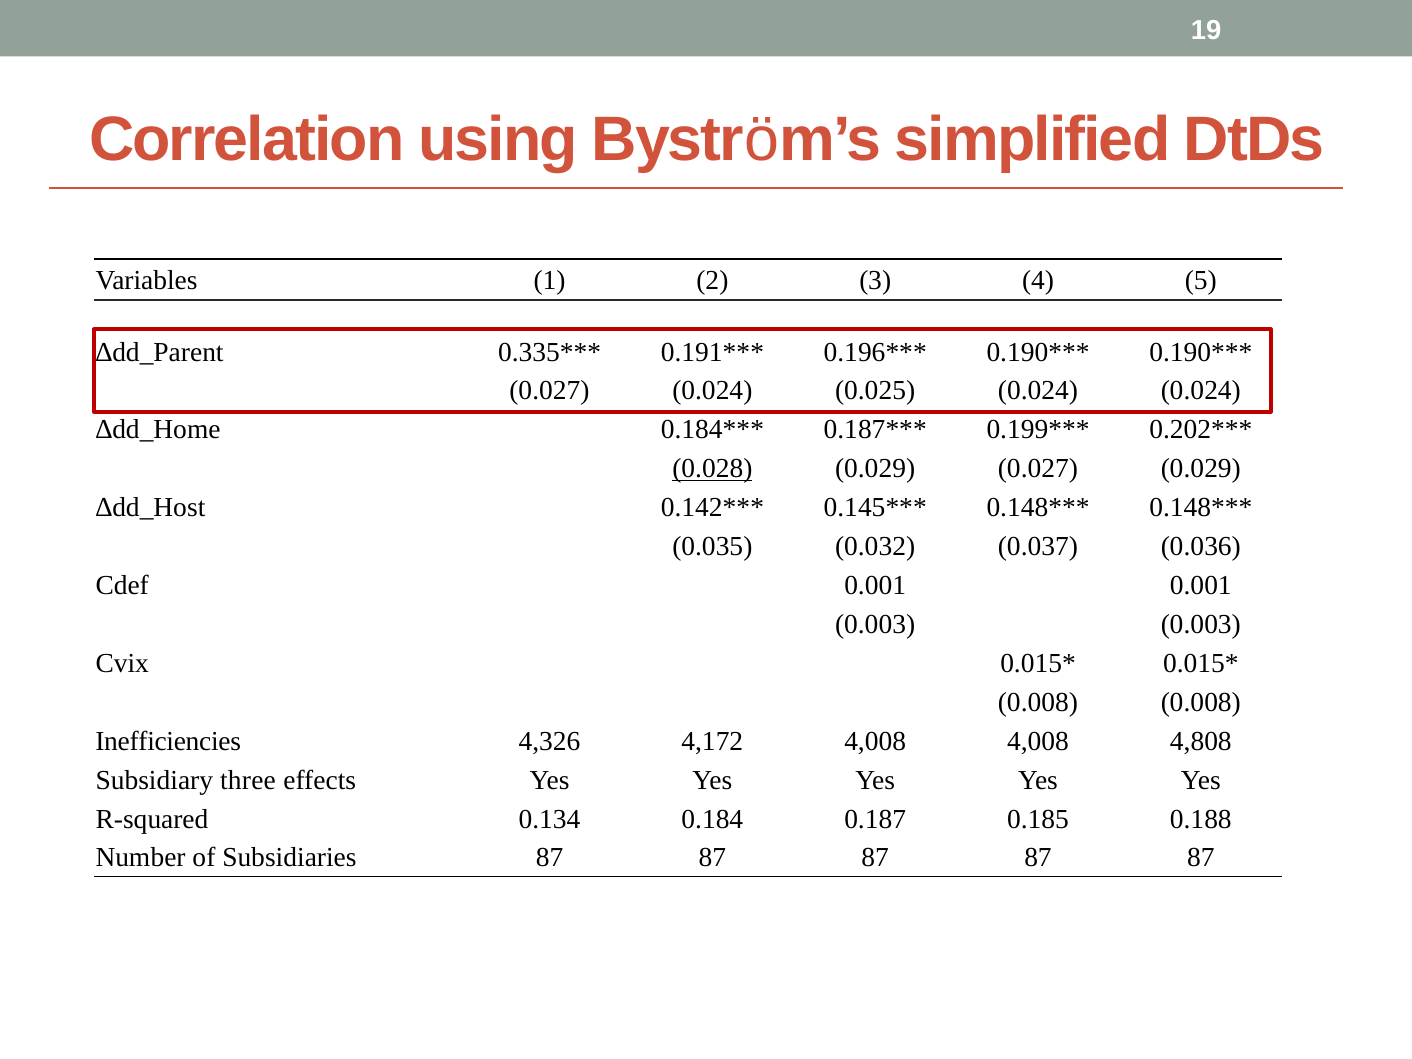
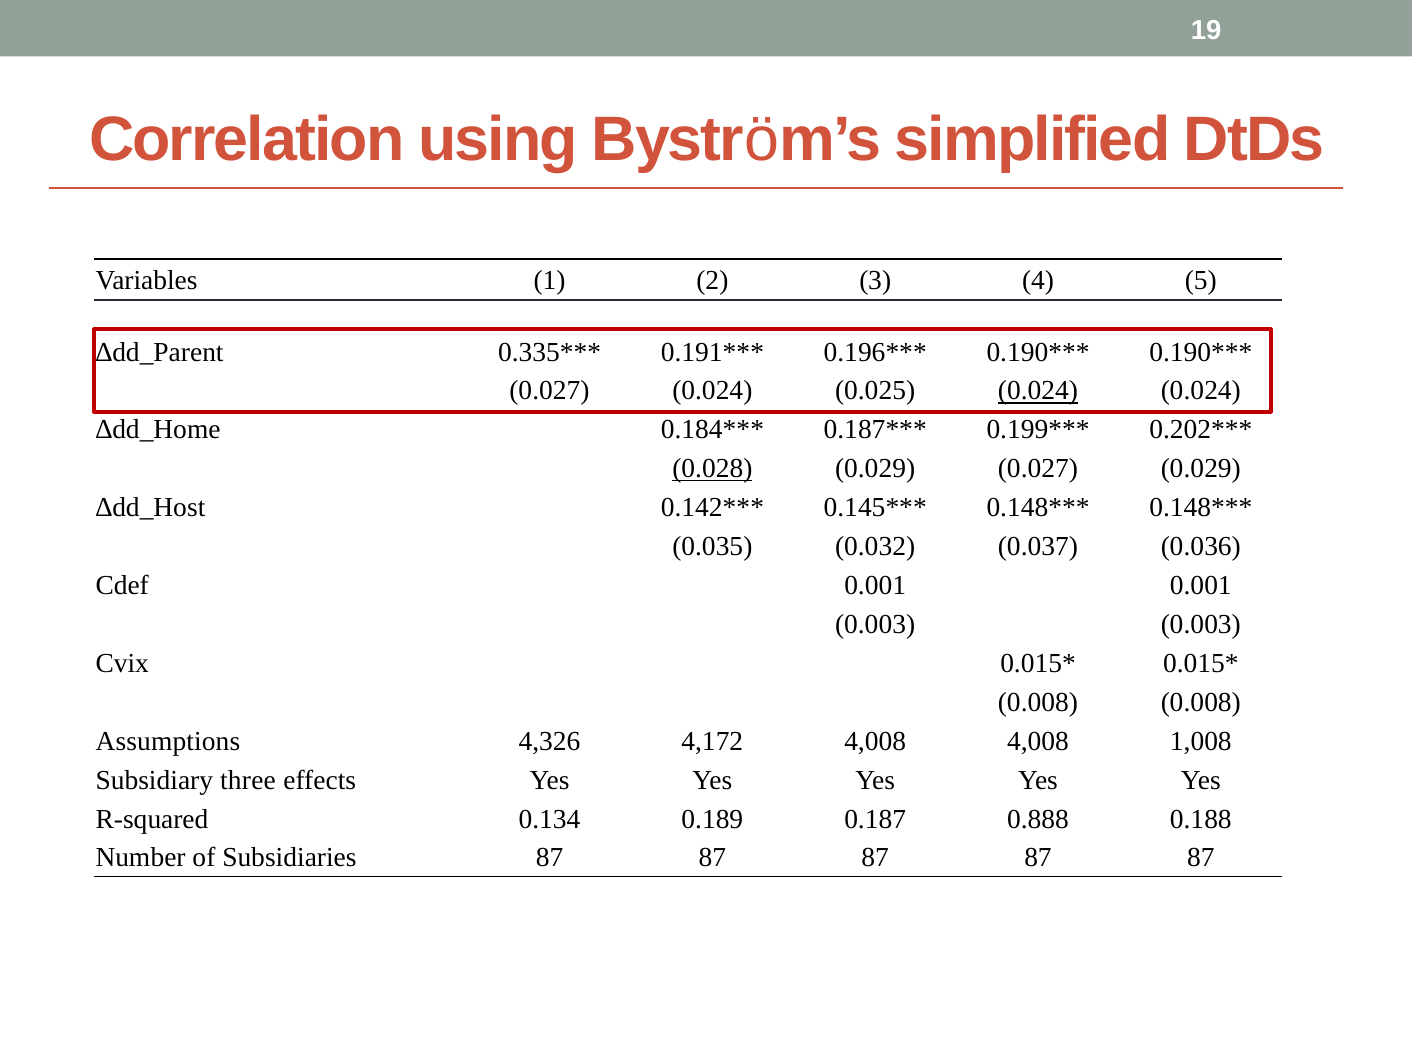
0.024 underline: none -> present (1038, 391)
Inefficiencies: Inefficiencies -> Assumptions (168, 741)
4,808: 4,808 -> 1,008 (1201, 741)
0.184: 0.184 -> 0.189 (712, 819)
0.185: 0.185 -> 0.888 (1038, 819)
